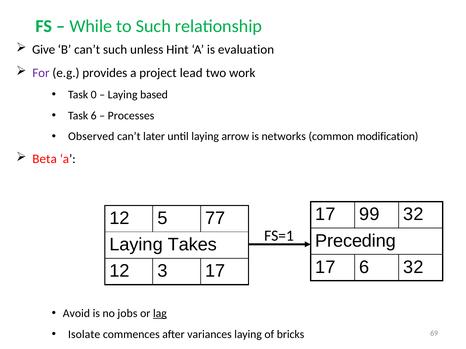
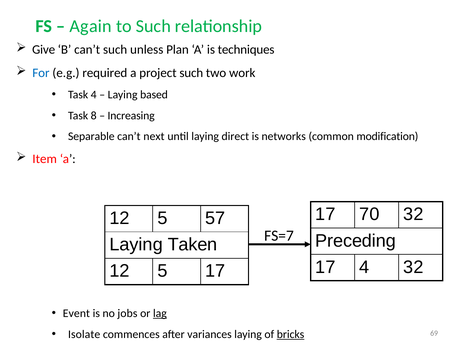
While: While -> Again (91, 26)
Hint: Hint -> Plan (178, 50)
evaluation: evaluation -> techniques (246, 50)
For colour: purple -> blue (41, 73)
provides: provides -> required (105, 73)
project lead: lead -> such (191, 73)
Task 0: 0 -> 4 (94, 95)
Task 6: 6 -> 8 (94, 116)
Processes: Processes -> Increasing (131, 116)
Observed: Observed -> Separable (91, 137)
later: later -> next (154, 137)
arrow: arrow -> direct (235, 137)
Beta: Beta -> Item (45, 159)
99: 99 -> 70 (369, 215)
77: 77 -> 57 (215, 219)
FS=1: FS=1 -> FS=7 (279, 236)
Takes: Takes -> Taken (193, 245)
17 6: 6 -> 4 (364, 267)
3: 3 -> 5 (162, 271)
Avoid: Avoid -> Event (76, 314)
bricks underline: none -> present (291, 335)
